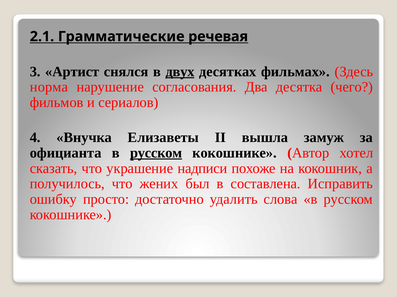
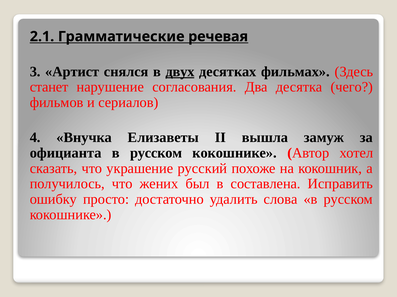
норма: норма -> станет (49, 87)
русском underline: present -> none (156, 153)
надписи: надписи -> русский (202, 169)
